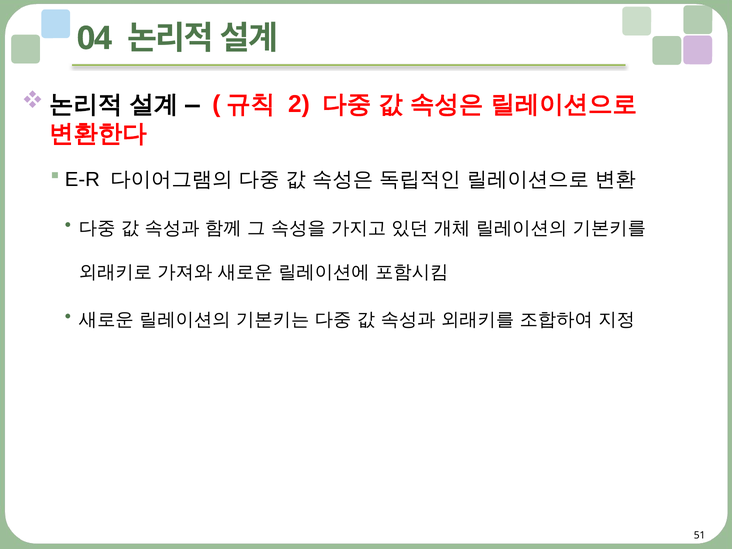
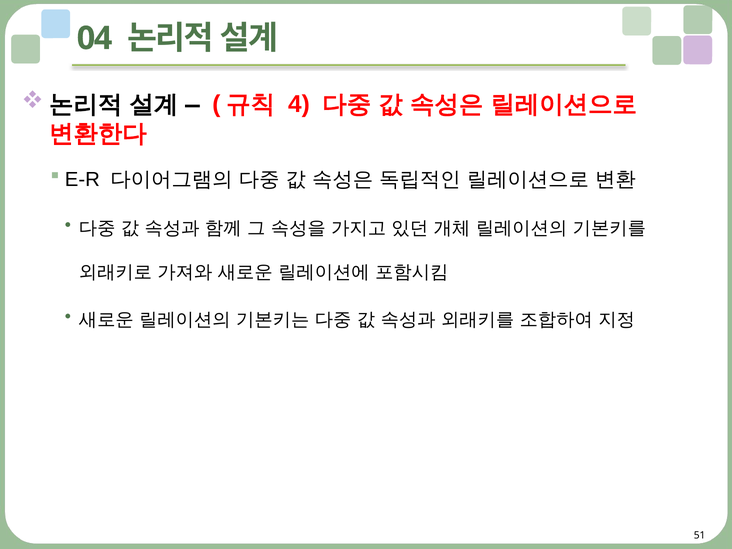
2: 2 -> 4 (299, 104)
